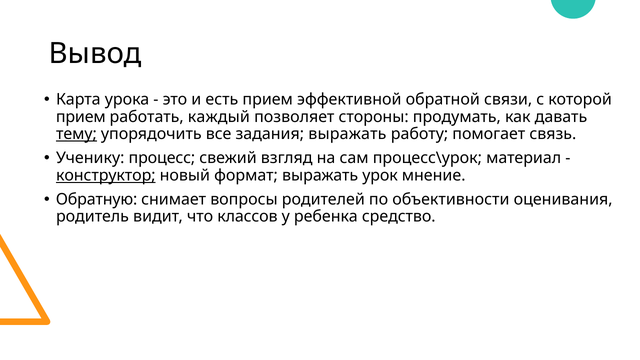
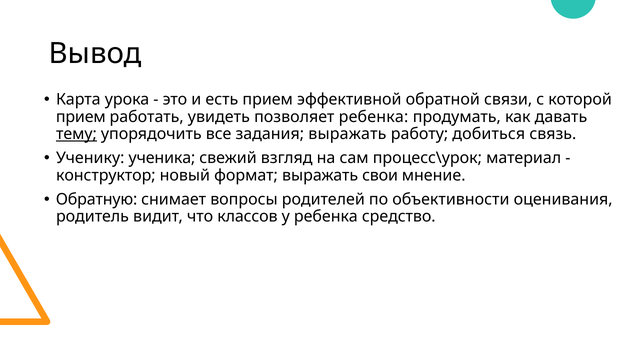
каждый: каждый -> увидеть (219, 117)
позволяет стороны: стороны -> ребенка (374, 117)
помогает: помогает -> добиться (489, 134)
процесс: процесс -> ученика (162, 158)
конструктор underline: present -> none (106, 175)
урок: урок -> свои (380, 175)
